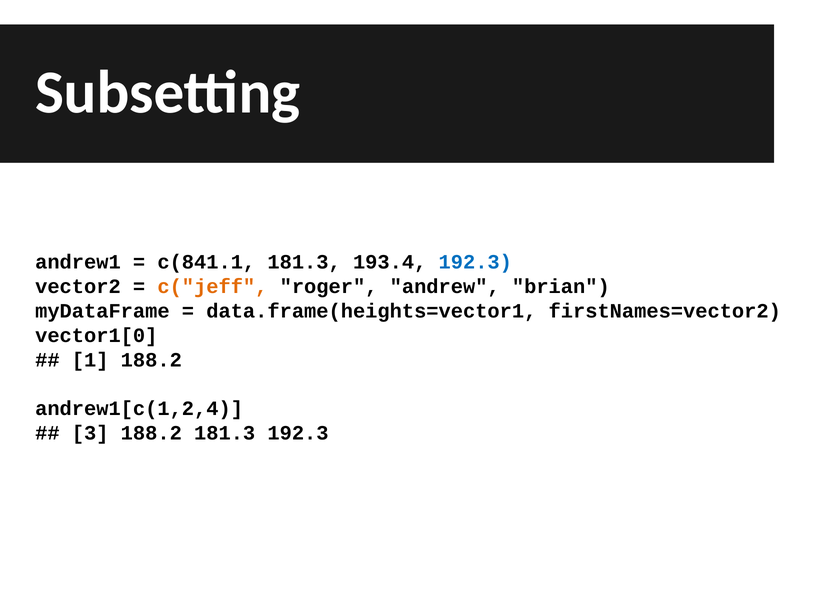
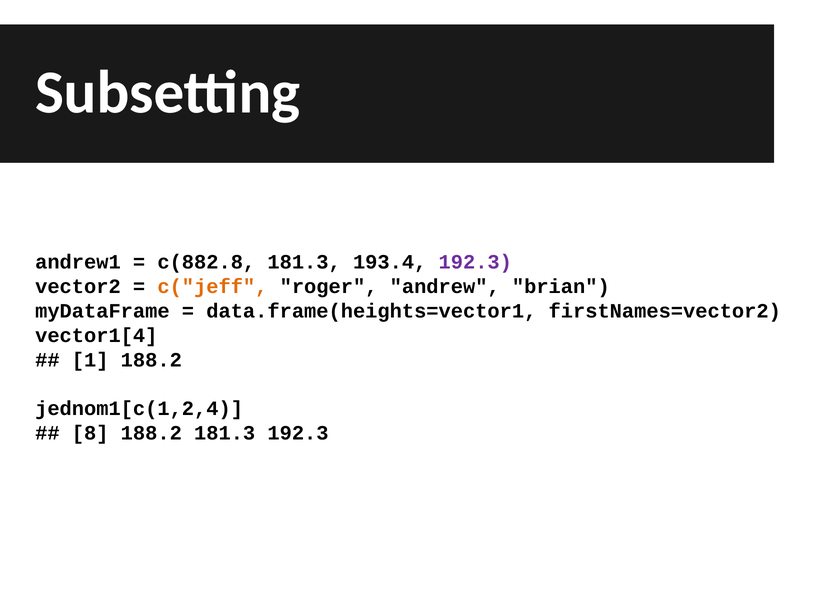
c(841.1: c(841.1 -> c(882.8 (206, 262)
192.3 colour: blue -> purple (475, 262)
vector1[0: vector1[0 -> vector1[4 (96, 335)
andrew1[c(1,2,4: andrew1[c(1,2,4 -> jednom1[c(1,2,4 (139, 409)
3: 3 -> 8 (90, 433)
